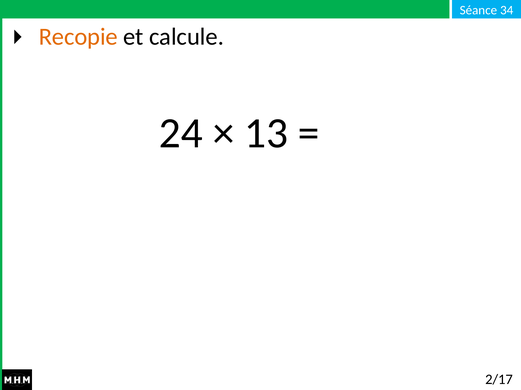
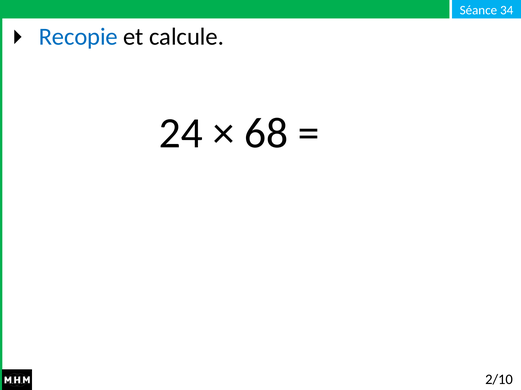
Recopie colour: orange -> blue (78, 37)
13: 13 -> 68 (266, 133)
2/17: 2/17 -> 2/10 (499, 380)
